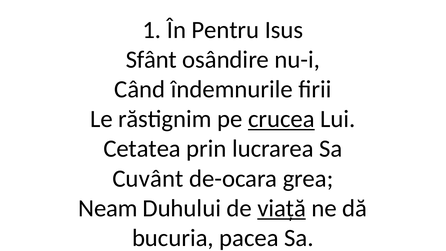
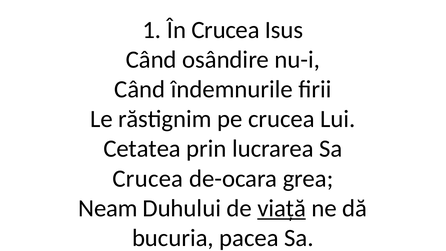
În Pentru: Pentru -> Crucea (225, 30)
Sfânt: Sfânt -> Când (151, 60)
crucea underline: present -> none (281, 119)
Cuvânt: Cuvânt -> Crucea (148, 178)
